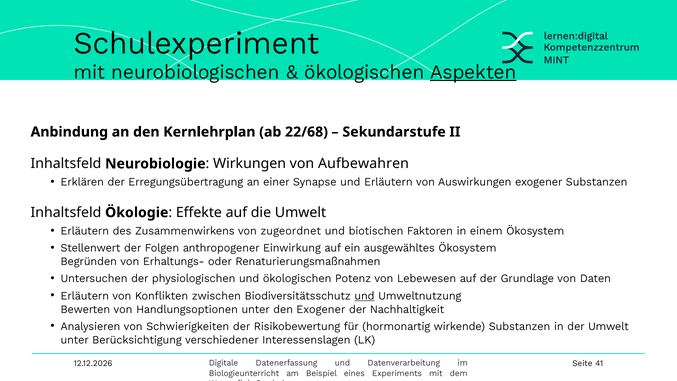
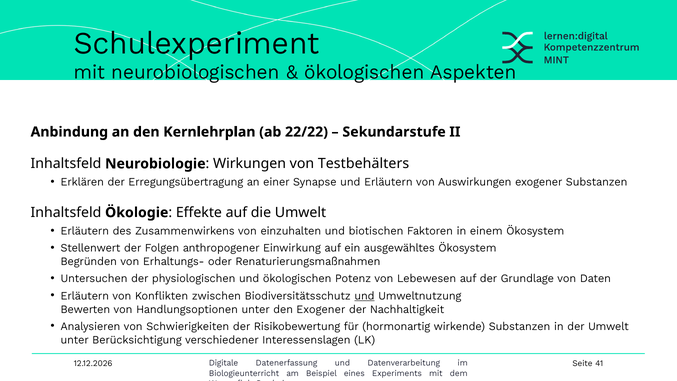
Aspekten underline: present -> none (473, 72)
22/68: 22/68 -> 22/22 (307, 132)
Aufbewahren: Aufbewahren -> Testbehälters (364, 164)
zugeordnet: zugeordnet -> einzuhalten (291, 231)
